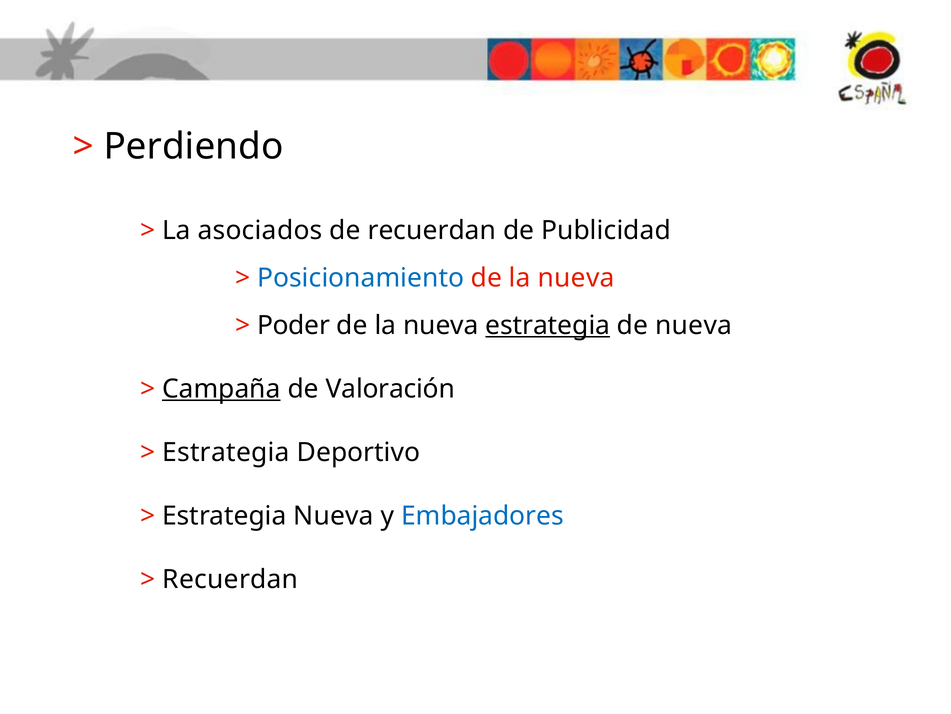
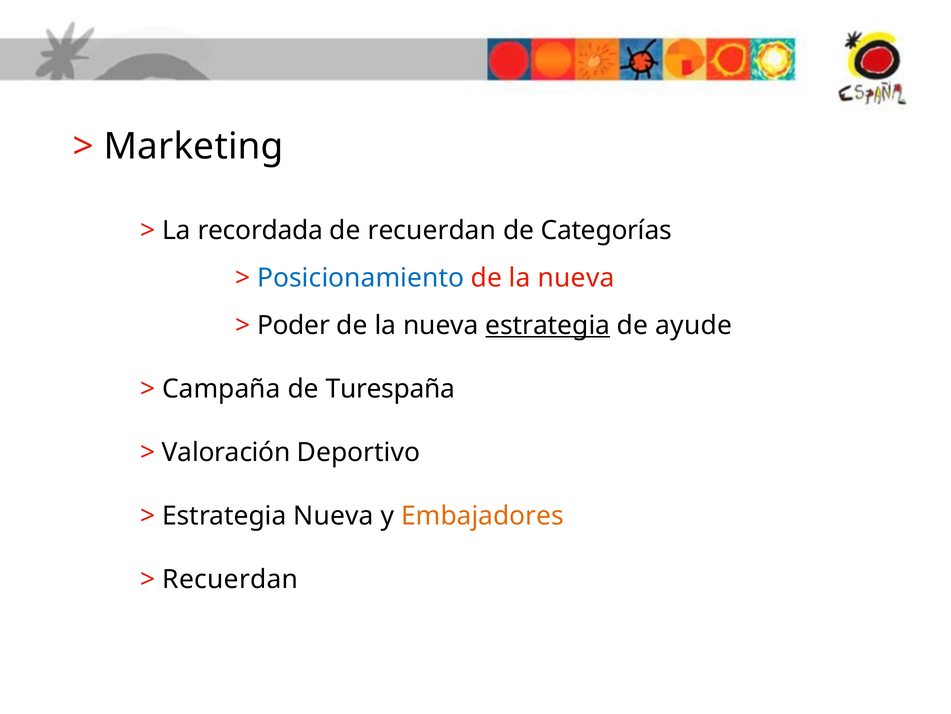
Perdiendo: Perdiendo -> Marketing (194, 147)
asociados: asociados -> recordada (260, 230)
Publicidad: Publicidad -> Categorías (606, 230)
de nueva: nueva -> ayude (694, 325)
Campaña underline: present -> none (221, 389)
Valoración: Valoración -> Turespaña (390, 389)
Estrategia: Estrategia -> Valoración (226, 452)
Embajadores colour: blue -> orange (483, 515)
